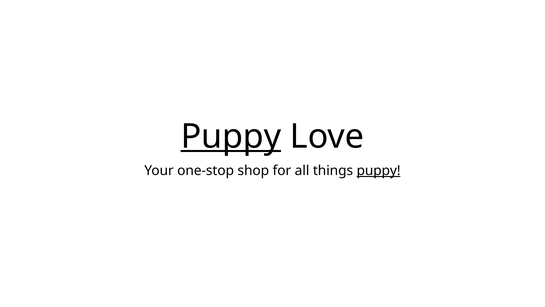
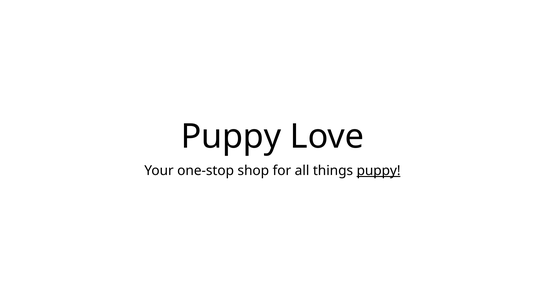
Puppy underline: present -> none (231, 136)
